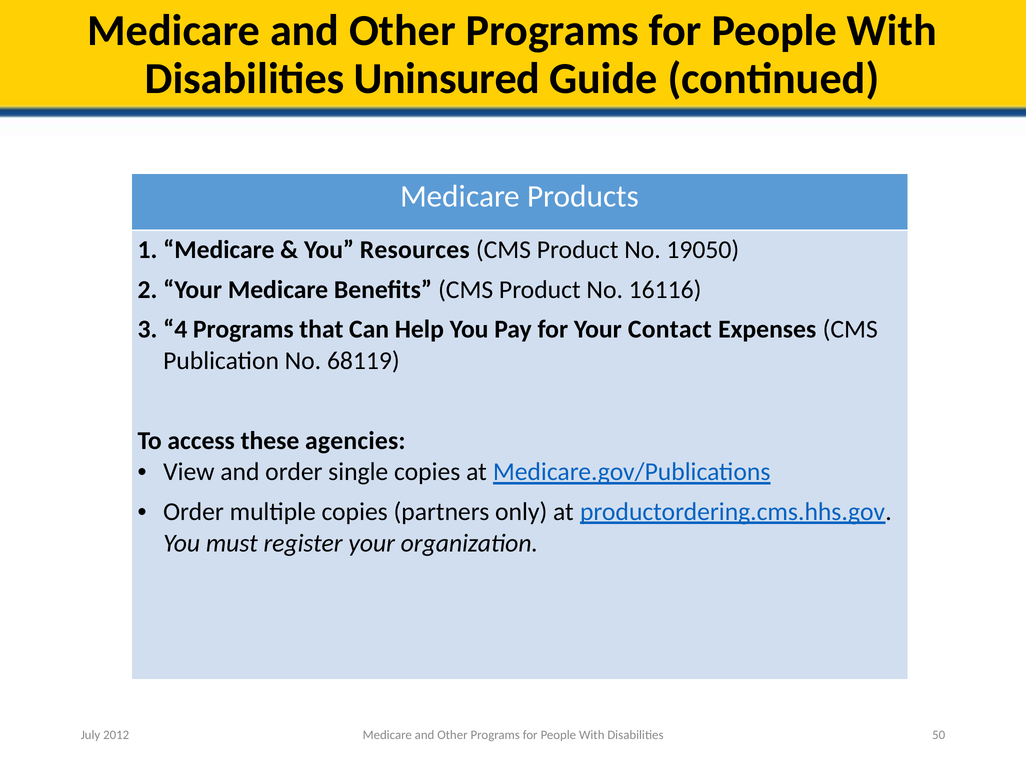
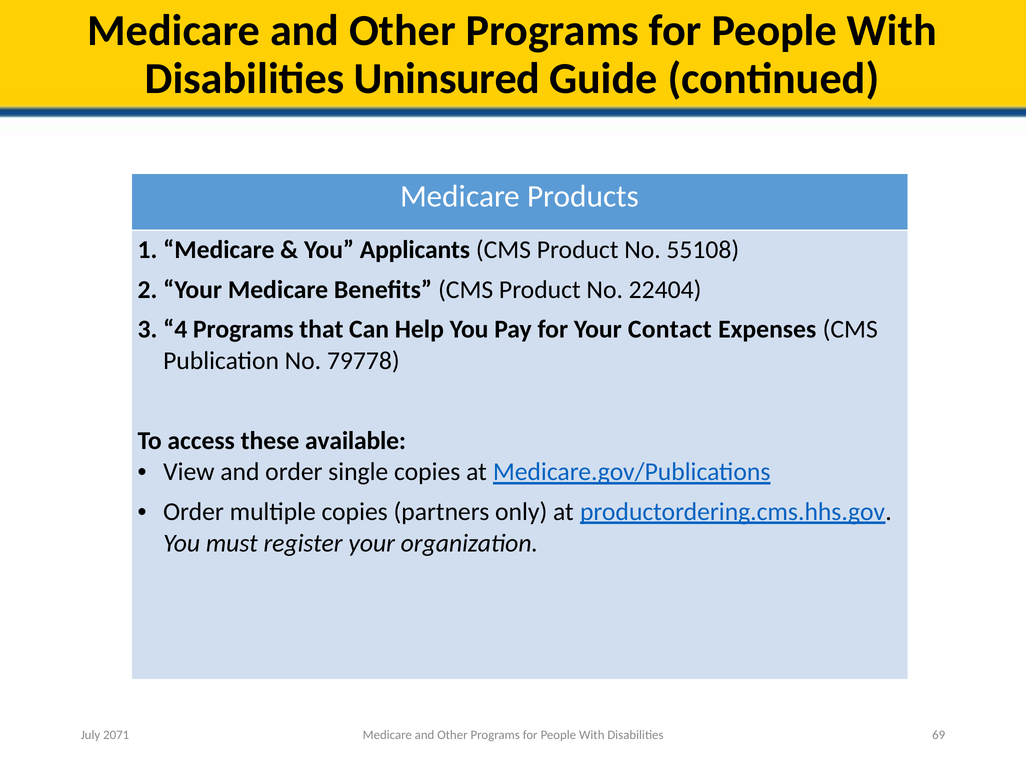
Resources: Resources -> Applicants (415, 249)
19050: 19050 -> 55108 (703, 249)
16116: 16116 -> 22404 (665, 289)
68119: 68119 -> 79778 (363, 361)
agencies: agencies -> available (356, 440)
50: 50 -> 69 (939, 735)
2012: 2012 -> 2071 (116, 735)
